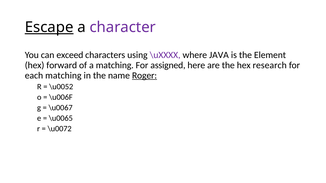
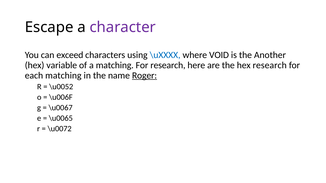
Escape underline: present -> none (49, 27)
\uXXXX colour: purple -> blue (165, 55)
JAVA: JAVA -> VOID (219, 55)
Element: Element -> Another (270, 55)
forward: forward -> variable (62, 65)
For assigned: assigned -> research (168, 65)
